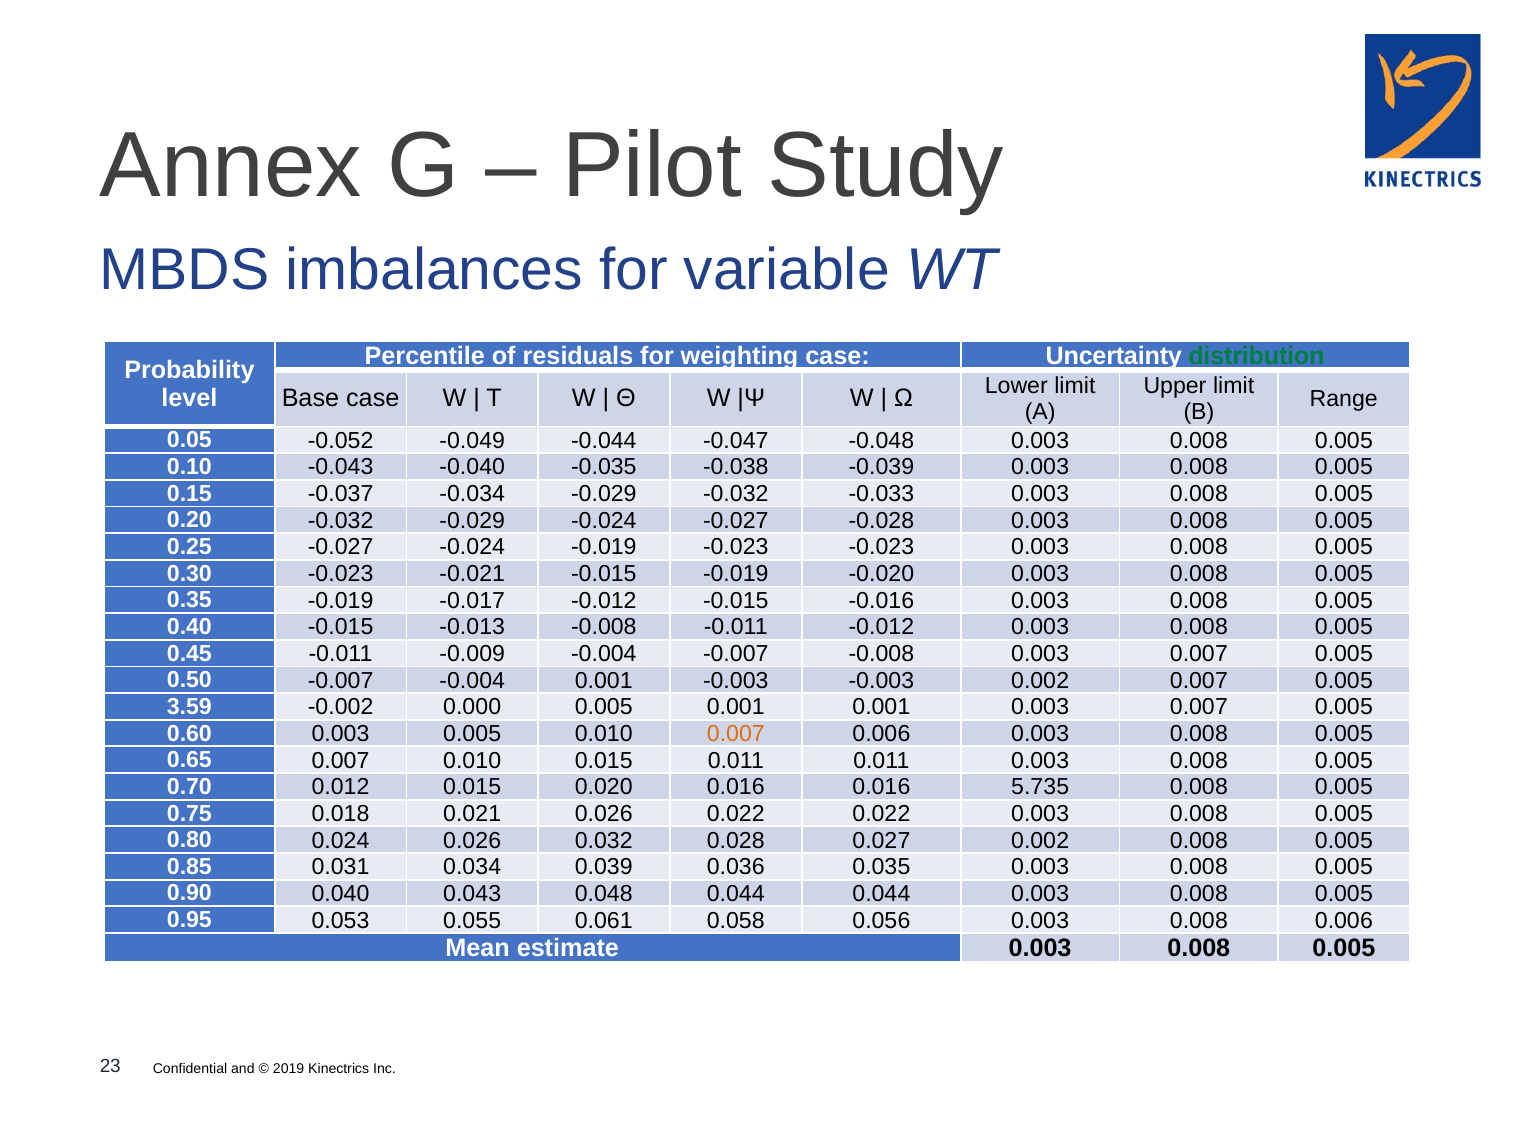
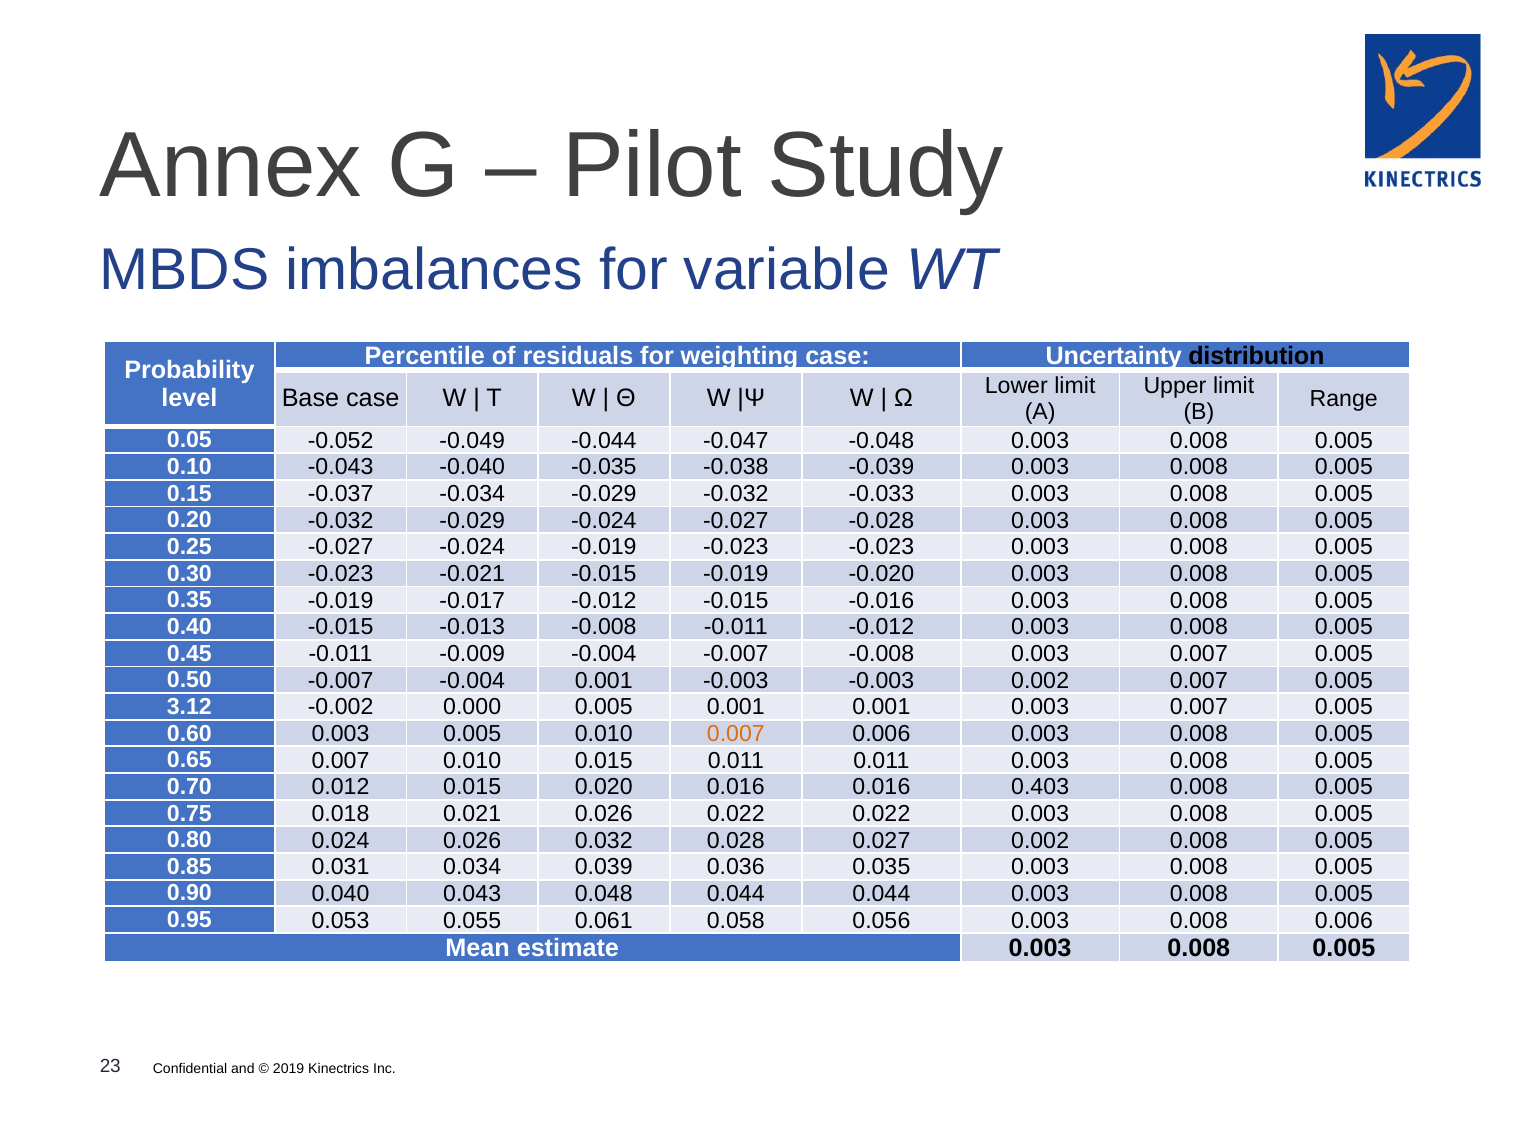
distribution colour: green -> black (1256, 356)
3.59: 3.59 -> 3.12 (189, 706)
5.735: 5.735 -> 0.403 (1040, 787)
